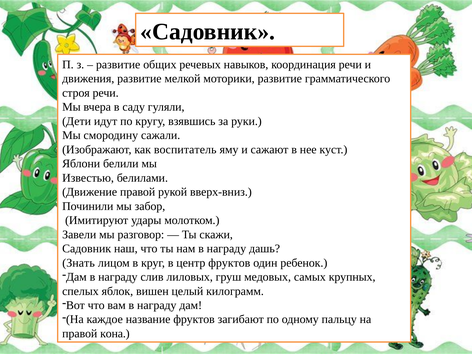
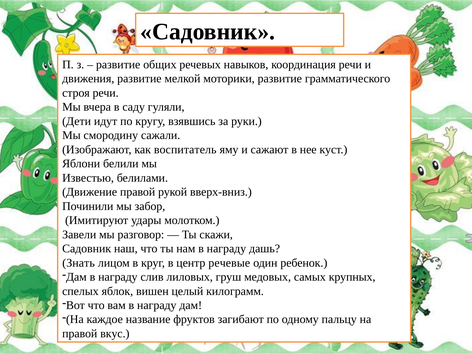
центр фруктов: фруктов -> речевые (229, 263)
кона: кона -> вкус (115, 334)
